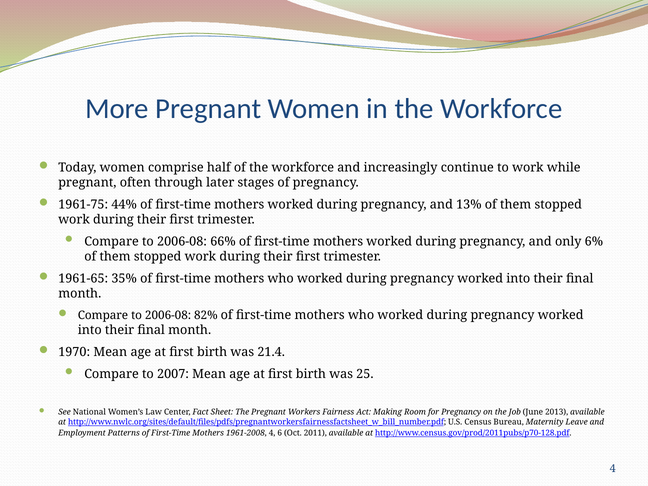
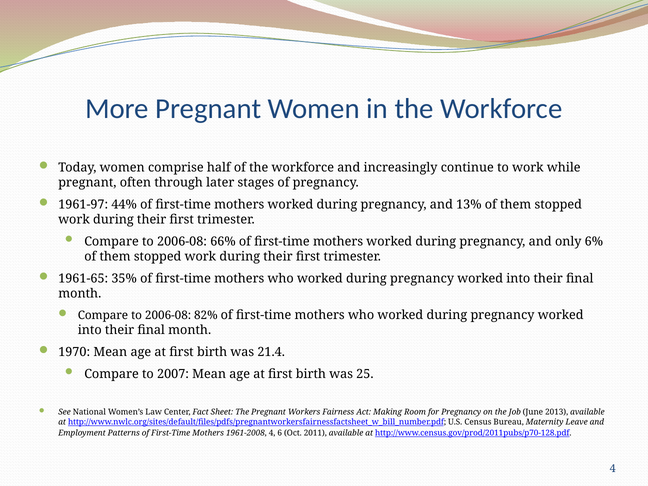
1961-75: 1961-75 -> 1961-97 (83, 205)
